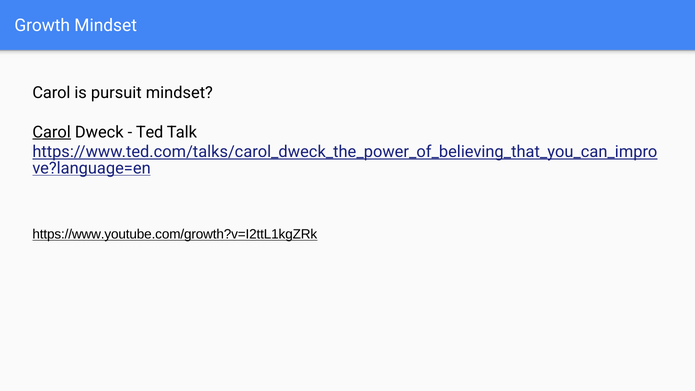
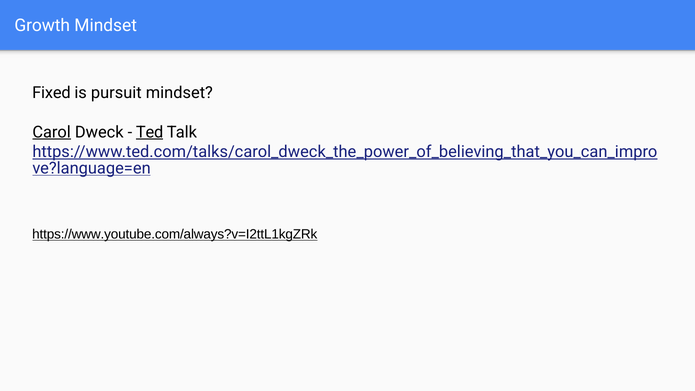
Carol: Carol -> Fixed (51, 93)
Ted underline: none -> present (150, 132)
https://www.youtube.com/growth?v=I2ttL1kgZRk: https://www.youtube.com/growth?v=I2ttL1kgZRk -> https://www.youtube.com/always?v=I2ttL1kgZRk (175, 234)
